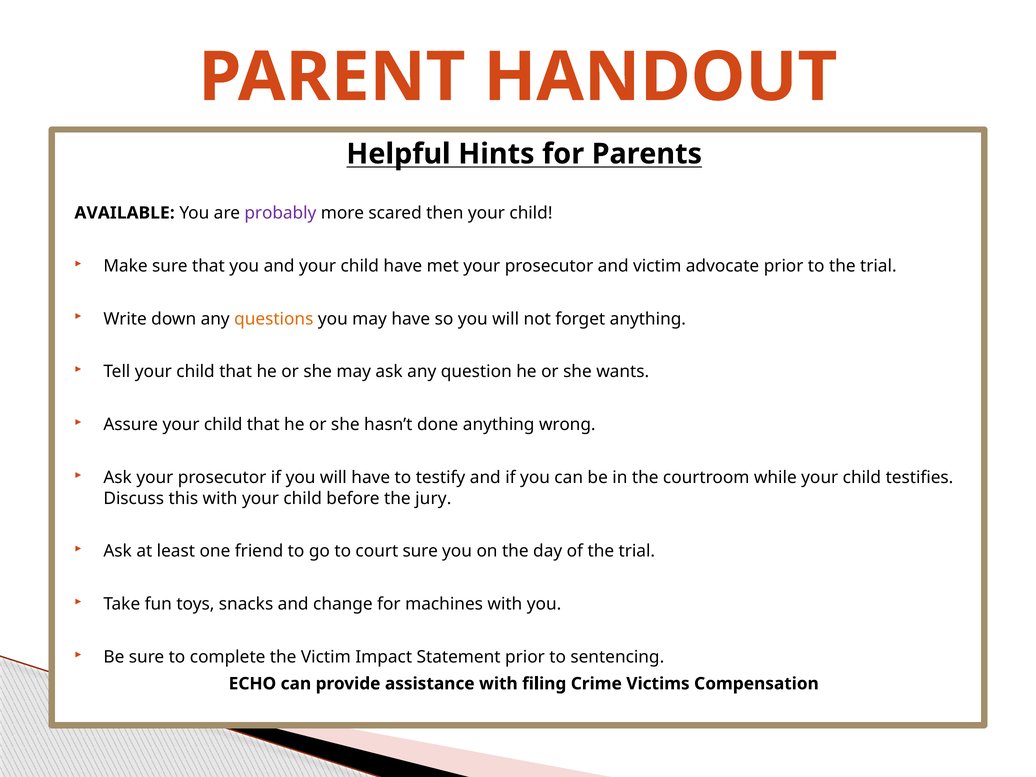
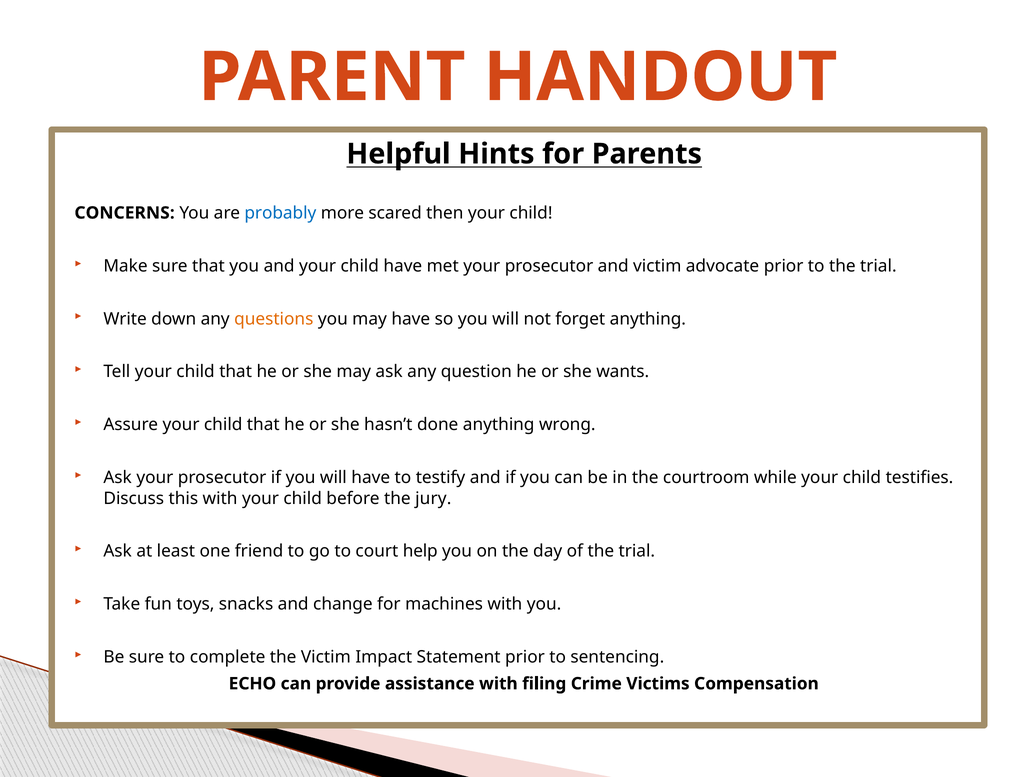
AVAILABLE: AVAILABLE -> CONCERNS (125, 213)
probably colour: purple -> blue (280, 213)
court sure: sure -> help (420, 551)
